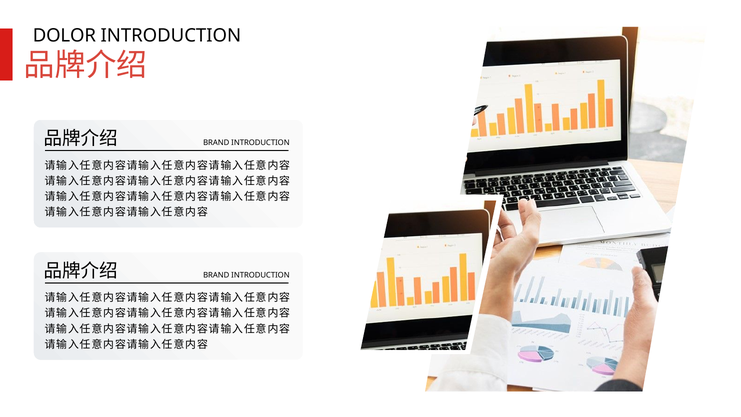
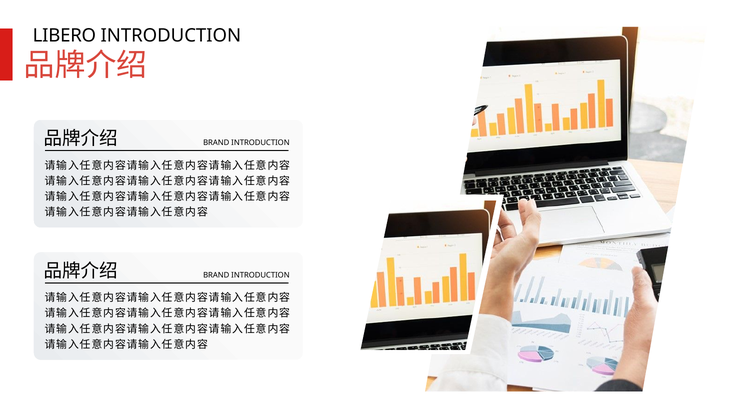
DOLOR: DOLOR -> LIBERO (64, 36)
